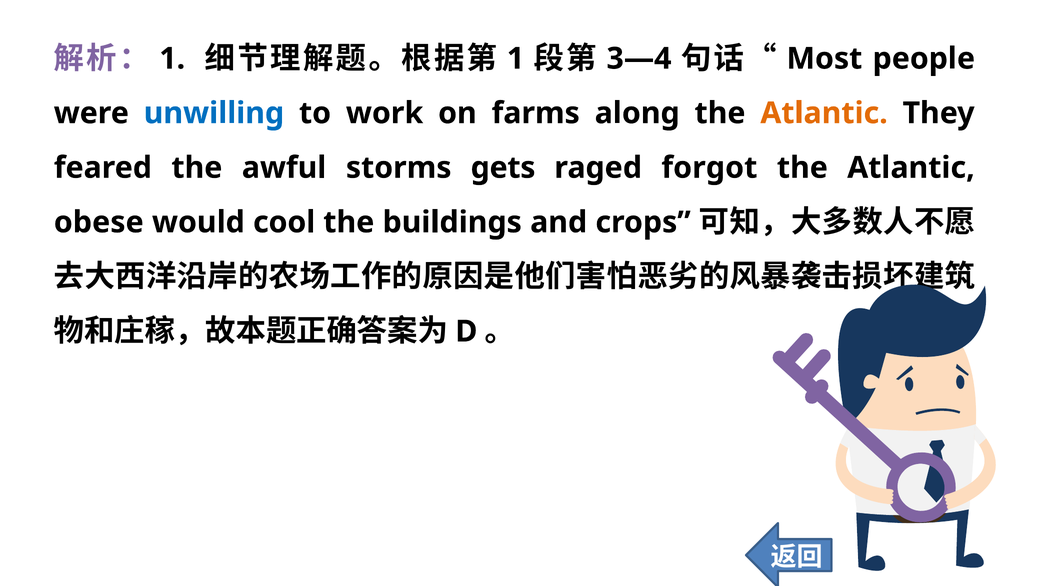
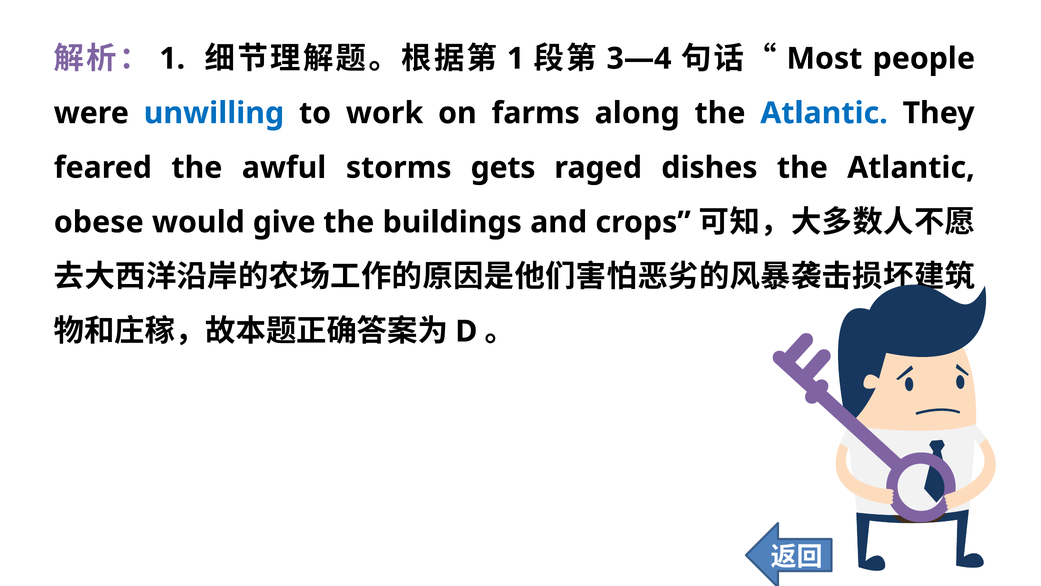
Atlantic colour: orange -> blue (824, 113)
forgot: forgot -> dishes (709, 168)
cool: cool -> give (284, 222)
